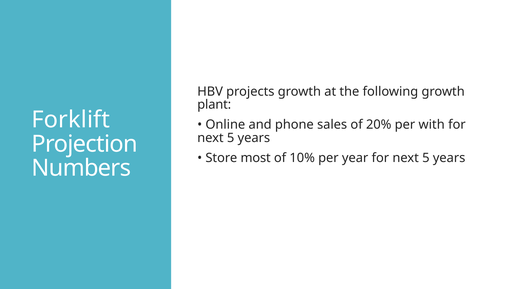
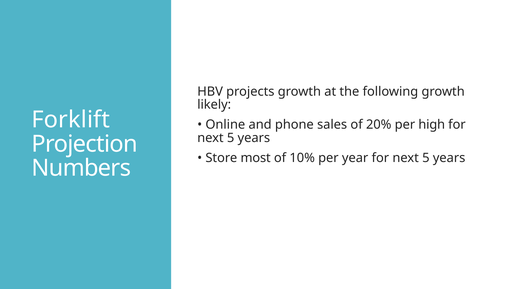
plant: plant -> likely (214, 105)
with: with -> high (432, 125)
